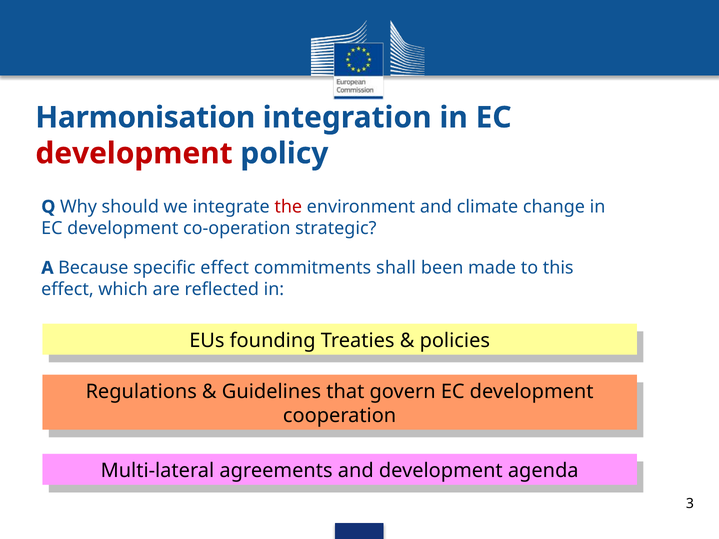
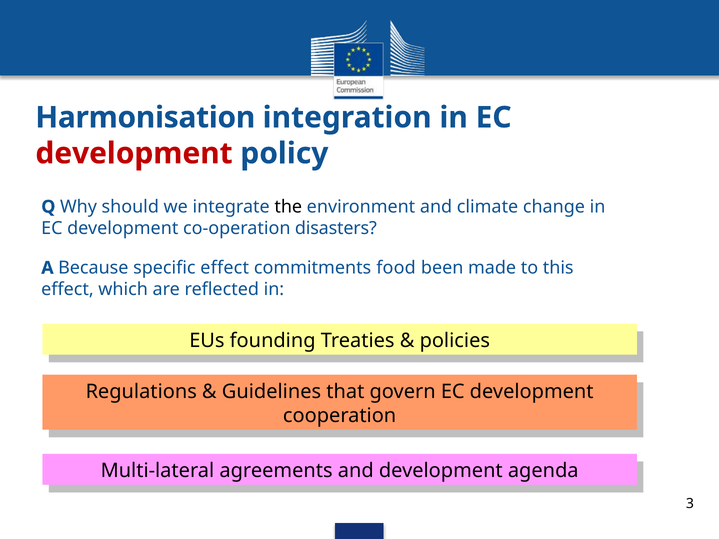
the colour: red -> black (288, 207)
strategic: strategic -> disasters (336, 228)
shall: shall -> food (396, 268)
